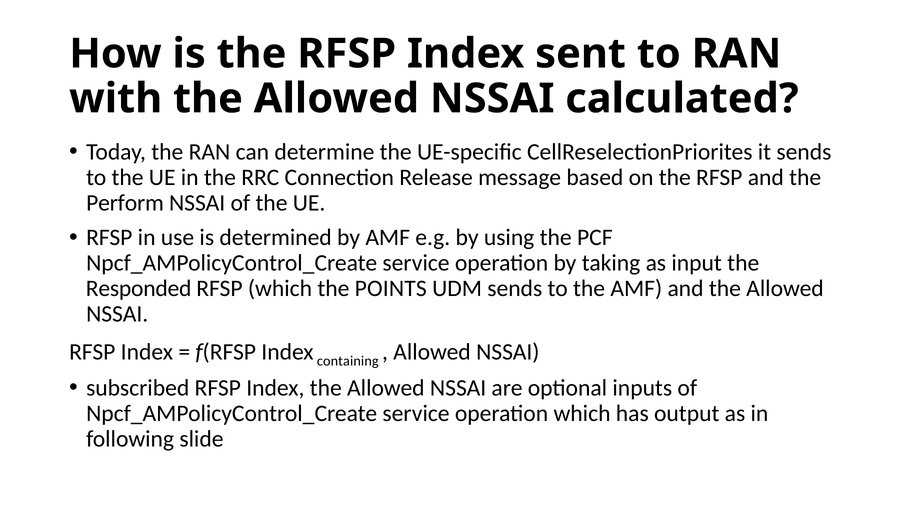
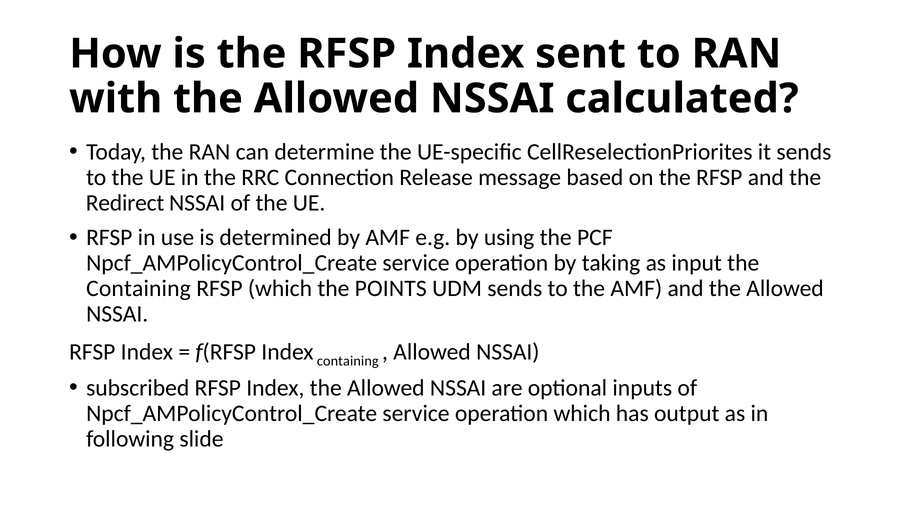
Perform: Perform -> Redirect (125, 203)
Responded: Responded -> Containing (138, 289)
